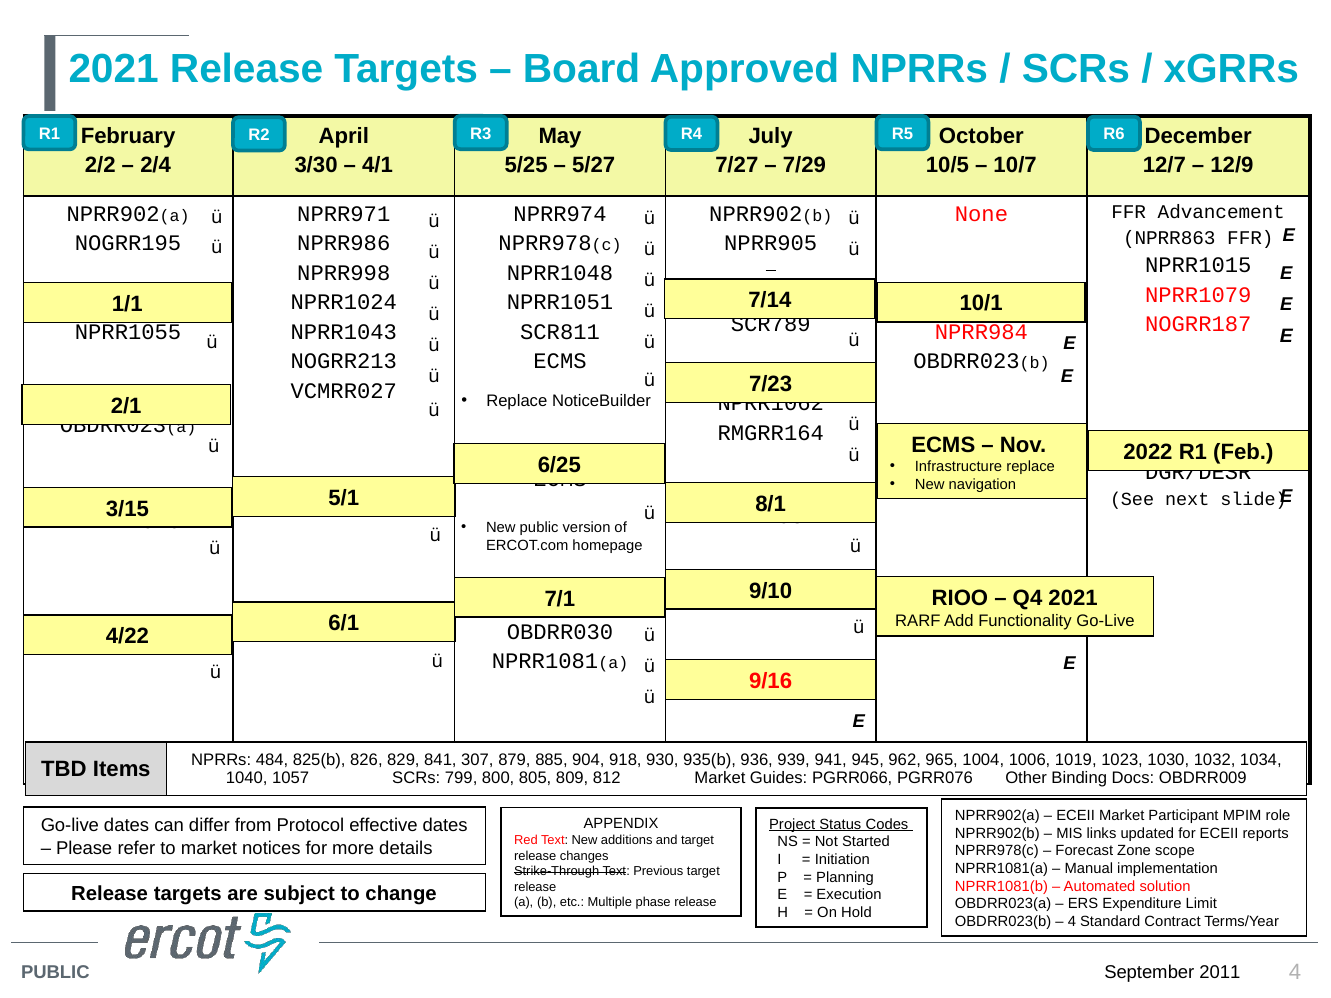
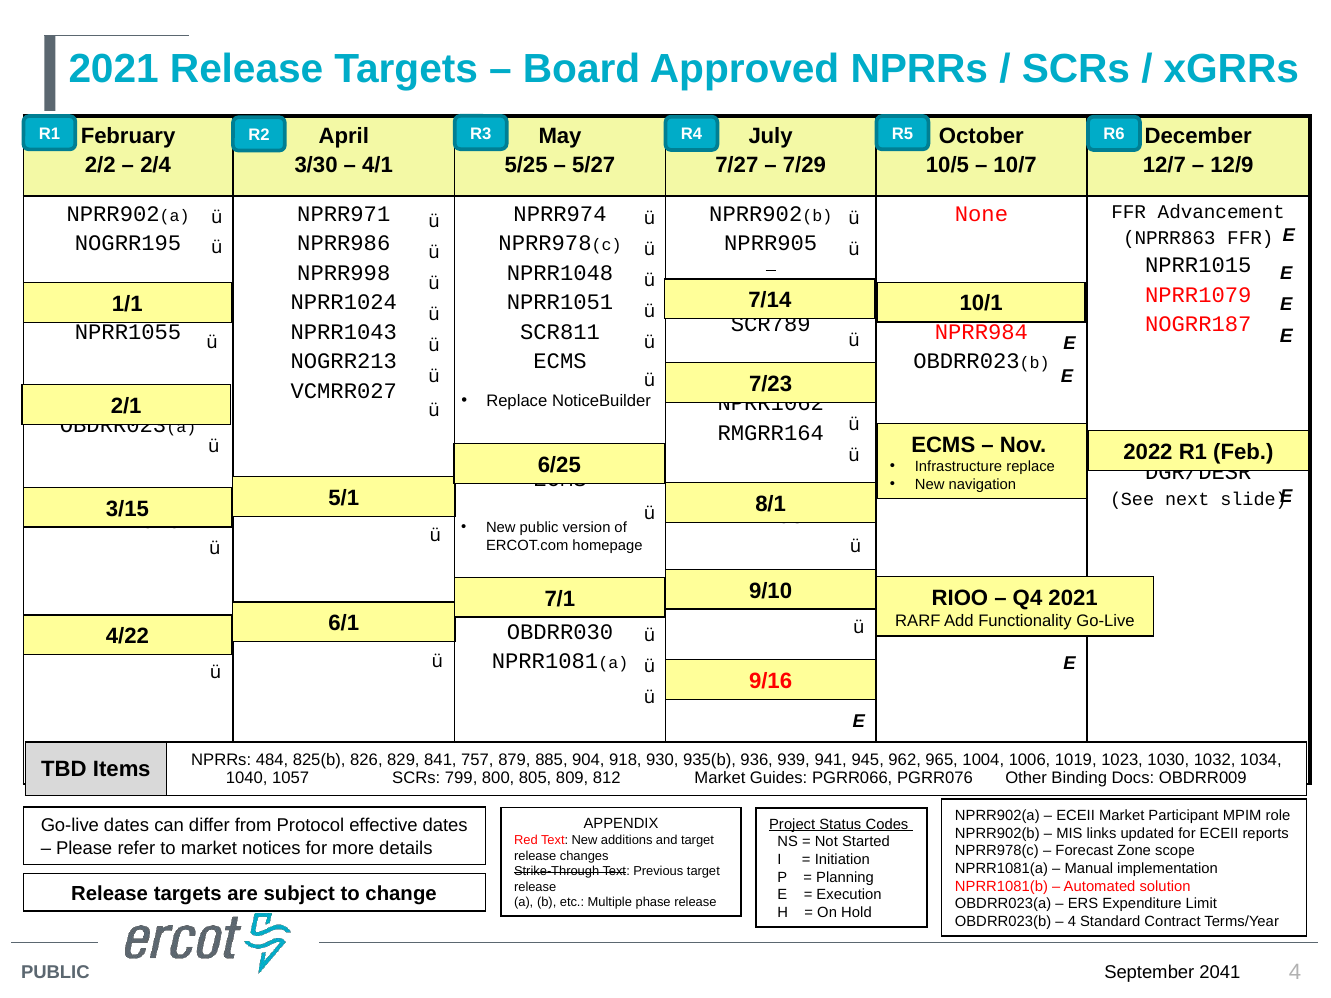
307: 307 -> 757 (477, 760)
2011: 2011 -> 2041 (1220, 973)
